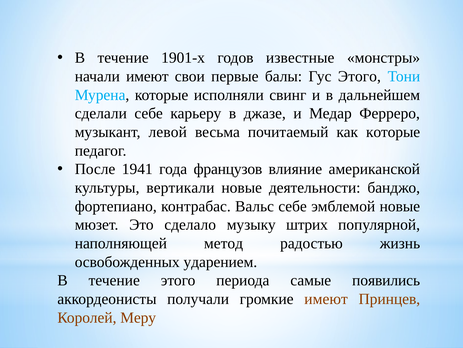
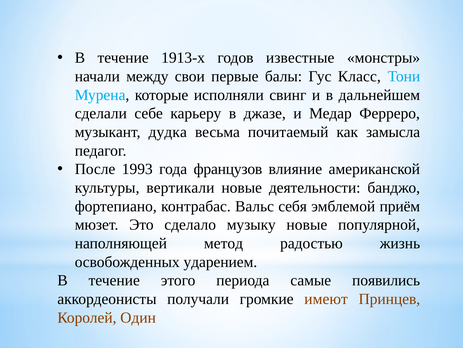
1901-х: 1901-х -> 1913-х (183, 58)
начали имеют: имеют -> между (147, 76)
Гус Этого: Этого -> Класс (359, 76)
левой: левой -> дудка (168, 132)
как которые: которые -> замысла (393, 132)
1941: 1941 -> 1993 (137, 169)
Вальс себе: себе -> себя (293, 206)
эмблемой новые: новые -> приём (400, 206)
музыку штрих: штрих -> новые (307, 224)
Меру: Меру -> Один (138, 317)
